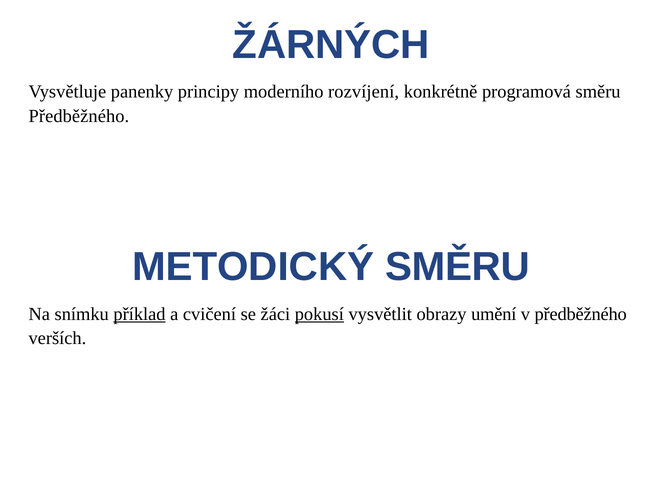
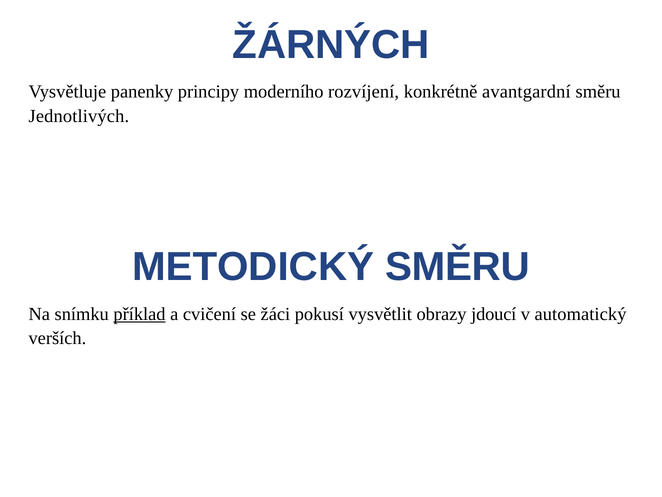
programová: programová -> avantgardní (526, 92)
Předběžného: Předběžného -> Jednotlivých (79, 116)
pokusí underline: present -> none (319, 314)
umění: umění -> jdoucí (494, 314)
v předběžného: předběžného -> automatický (581, 314)
